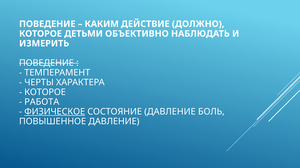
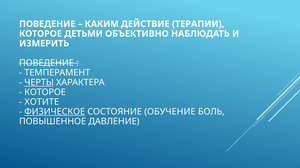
ДОЛЖНО: ДОЛЖНО -> ТЕРАПИИ (198, 24)
ЧЕРТЫ underline: none -> present (39, 83)
РАБОТА: РАБОТА -> ХОТИТЕ (42, 102)
СОСТОЯНИЕ ДАВЛЕНИЕ: ДАВЛЕНИЕ -> ОБУЧЕНИЕ (170, 112)
